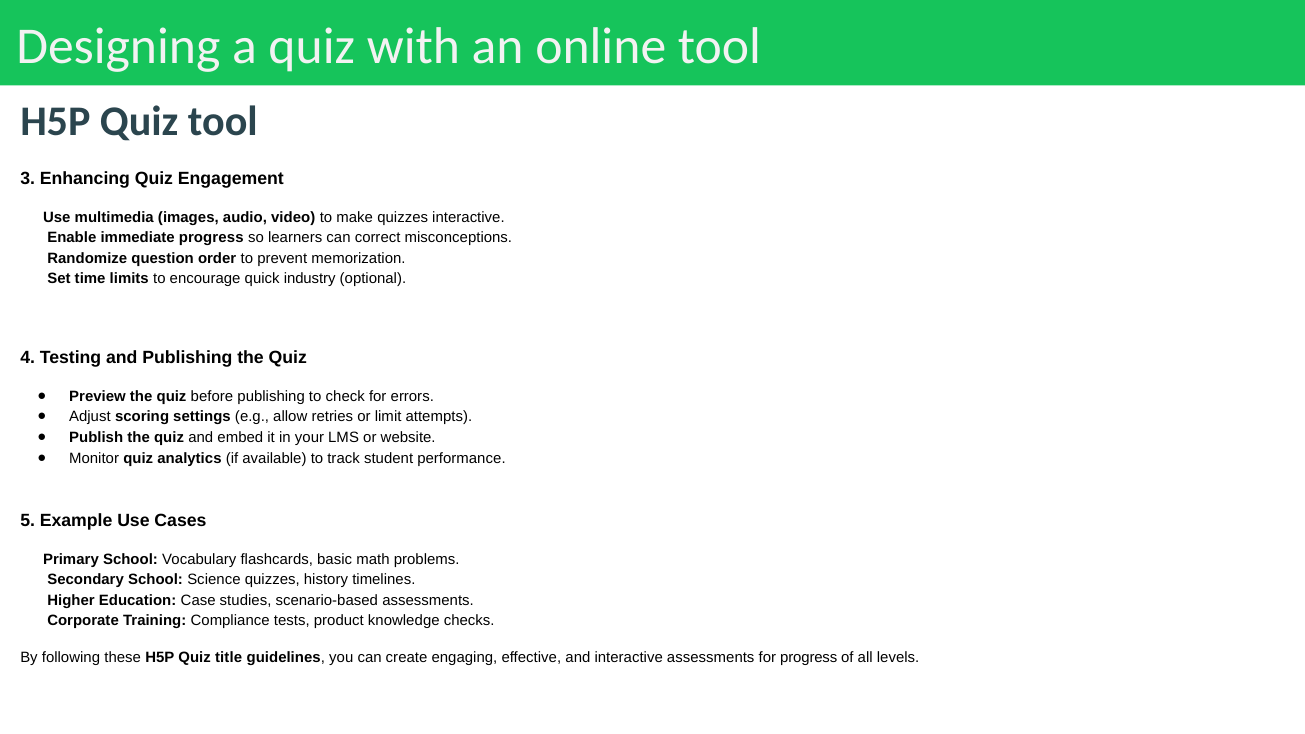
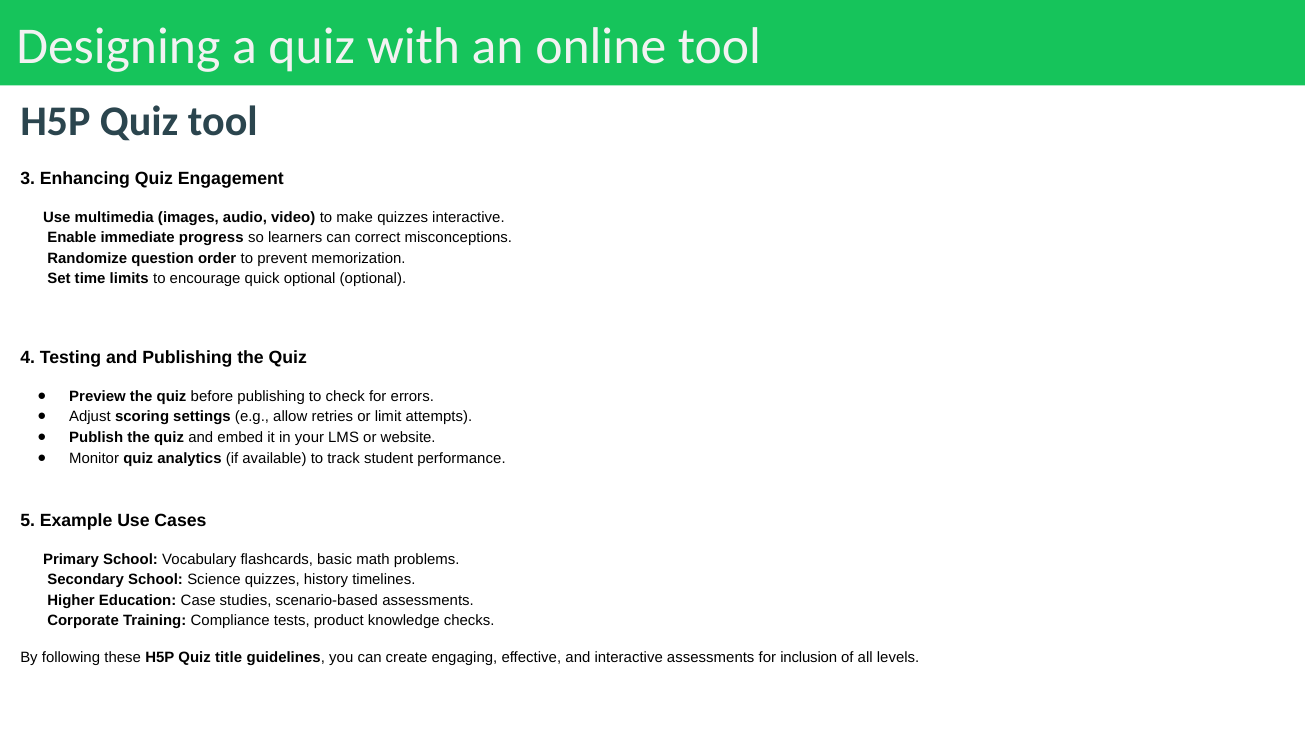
quick industry: industry -> optional (310, 279)
for progress: progress -> inclusion (809, 658)
